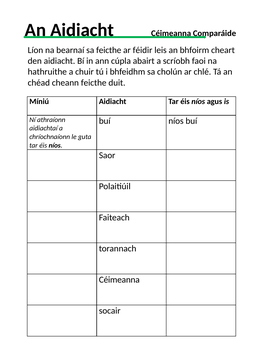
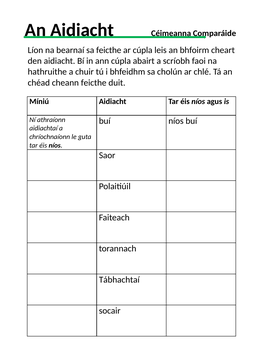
ar féidir: féidir -> cúpla (143, 50)
Céimeanna: Céimeanna -> Tábhachtaí (119, 280)
